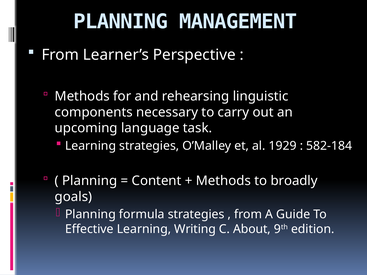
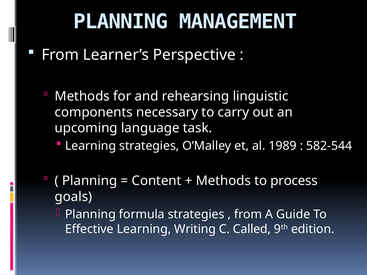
1929: 1929 -> 1989 (283, 146)
582-184: 582-184 -> 582-544 (329, 146)
broadly: broadly -> process (294, 181)
About: About -> Called (252, 229)
